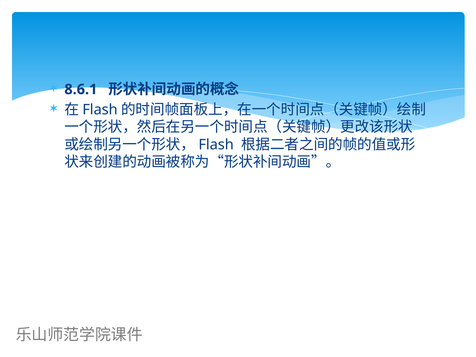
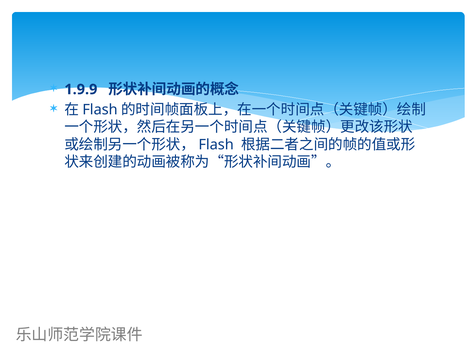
8.6.1: 8.6.1 -> 1.9.9 (81, 89)
